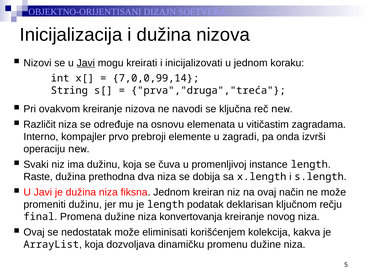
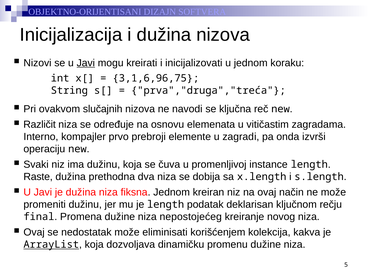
7,0,0,99,14: 7,0,0,99,14 -> 3,1,6,96,75 (156, 78)
ovakvom kreiranje: kreiranje -> slučajnih (103, 109)
konvertovanja: konvertovanja -> nepostojećeg (191, 217)
ArrayList underline: none -> present (51, 245)
